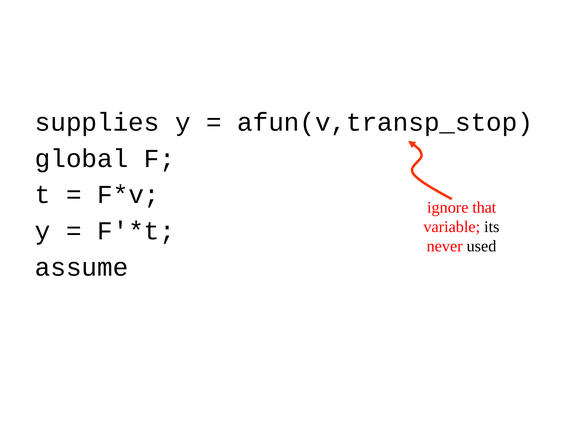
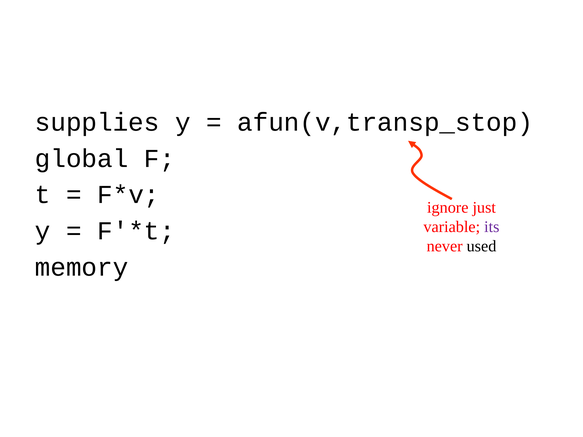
that: that -> just (484, 208)
its colour: black -> purple (492, 227)
assume: assume -> memory (82, 267)
